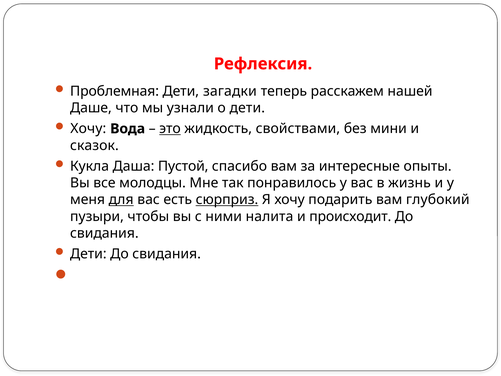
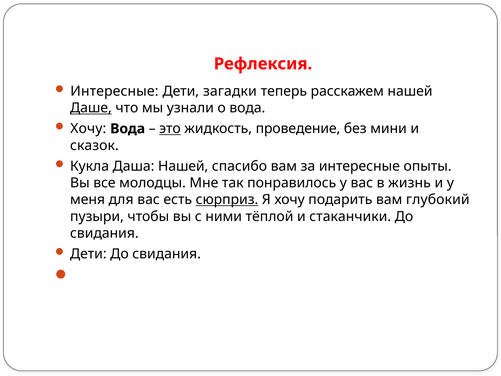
Проблемная: Проблемная -> Интересные (114, 91)
Даше underline: none -> present (91, 108)
о дети: дети -> вода (247, 108)
свойствами: свойствами -> проведение (298, 129)
Даша Пустой: Пустой -> Нашей (183, 166)
для underline: present -> none (121, 200)
налита: налита -> тёплой (270, 216)
происходит: происходит -> стаканчики (350, 216)
